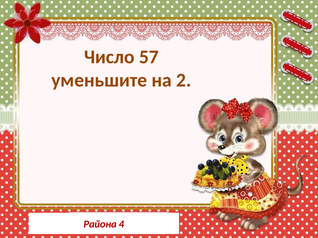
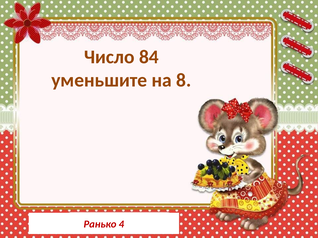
57: 57 -> 84 (149, 57)
2: 2 -> 8 (184, 80)
Района: Района -> Ранько (100, 225)
